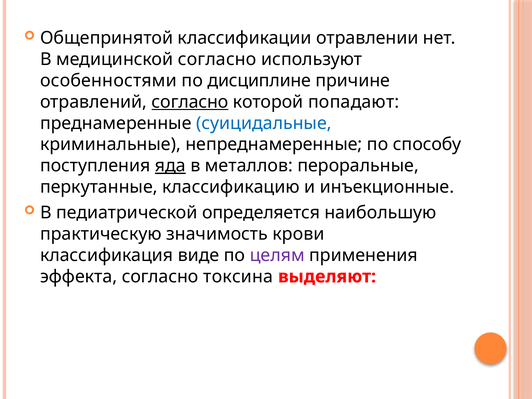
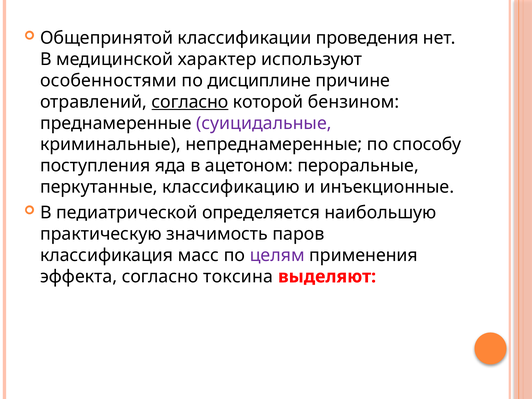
отравлении: отравлении -> проведения (367, 38)
медицинской согласно: согласно -> характер (217, 59)
попадают: попадают -> бензином (354, 102)
суицидальные colour: blue -> purple (264, 123)
яда underline: present -> none (170, 166)
металлов: металлов -> ацетоном (249, 166)
крови: крови -> паров (299, 234)
виде: виде -> масс (198, 255)
